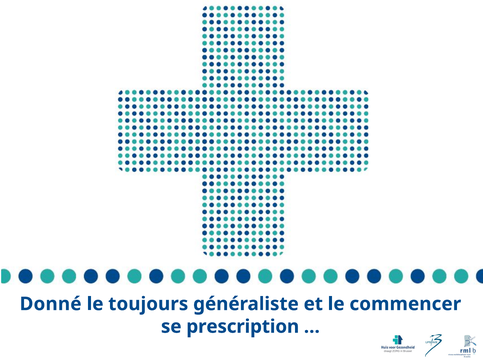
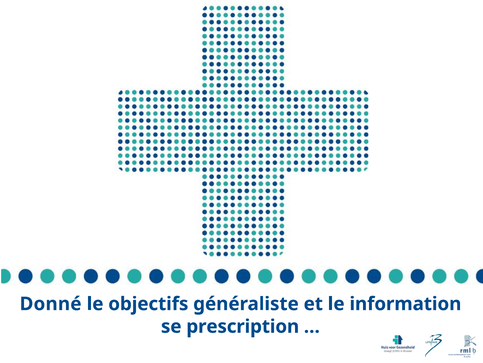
toujours: toujours -> objectifs (148, 303)
commencer: commencer -> information (405, 303)
